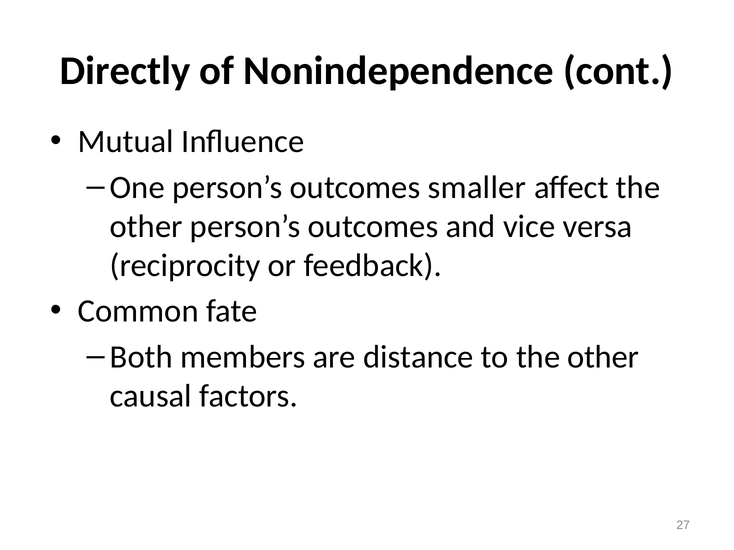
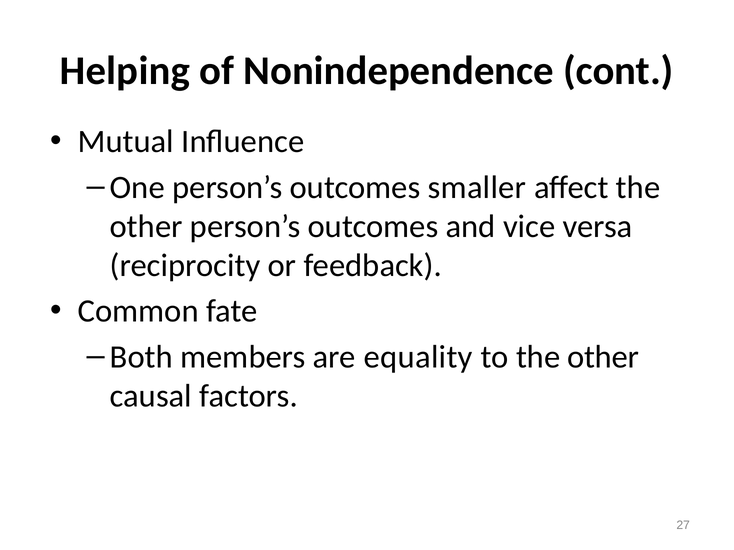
Directly: Directly -> Helping (125, 71)
distance: distance -> equality (418, 357)
